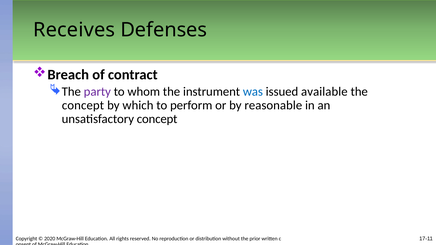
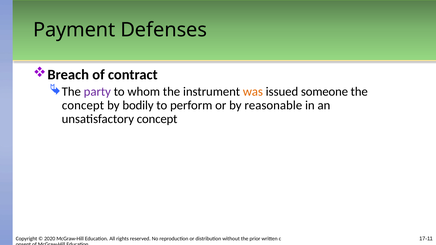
Receives: Receives -> Payment (74, 30)
was colour: blue -> orange (253, 92)
available: available -> someone (324, 92)
which: which -> bodily (138, 105)
